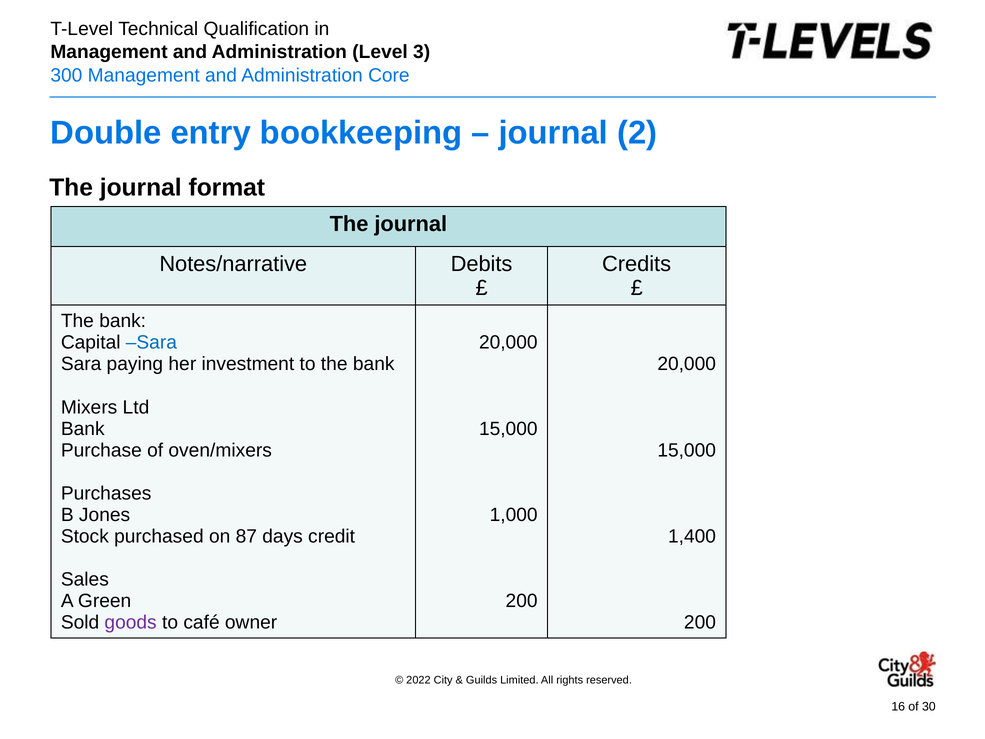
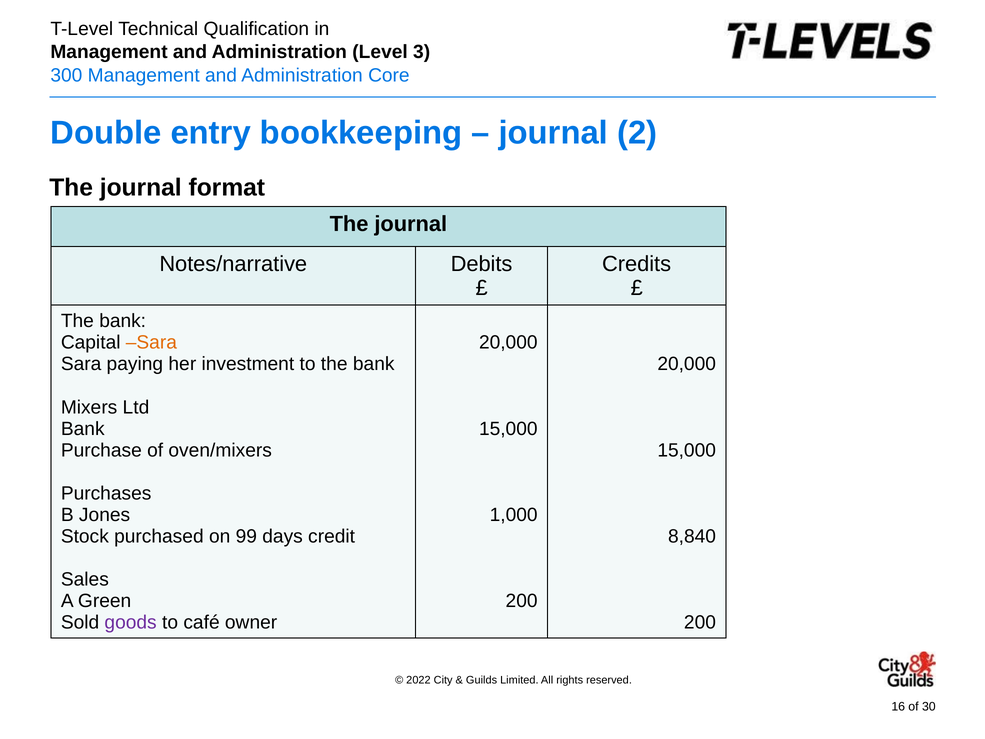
Sara colour: blue -> orange (151, 342)
87: 87 -> 99 (246, 536)
1,400: 1,400 -> 8,840 (692, 536)
